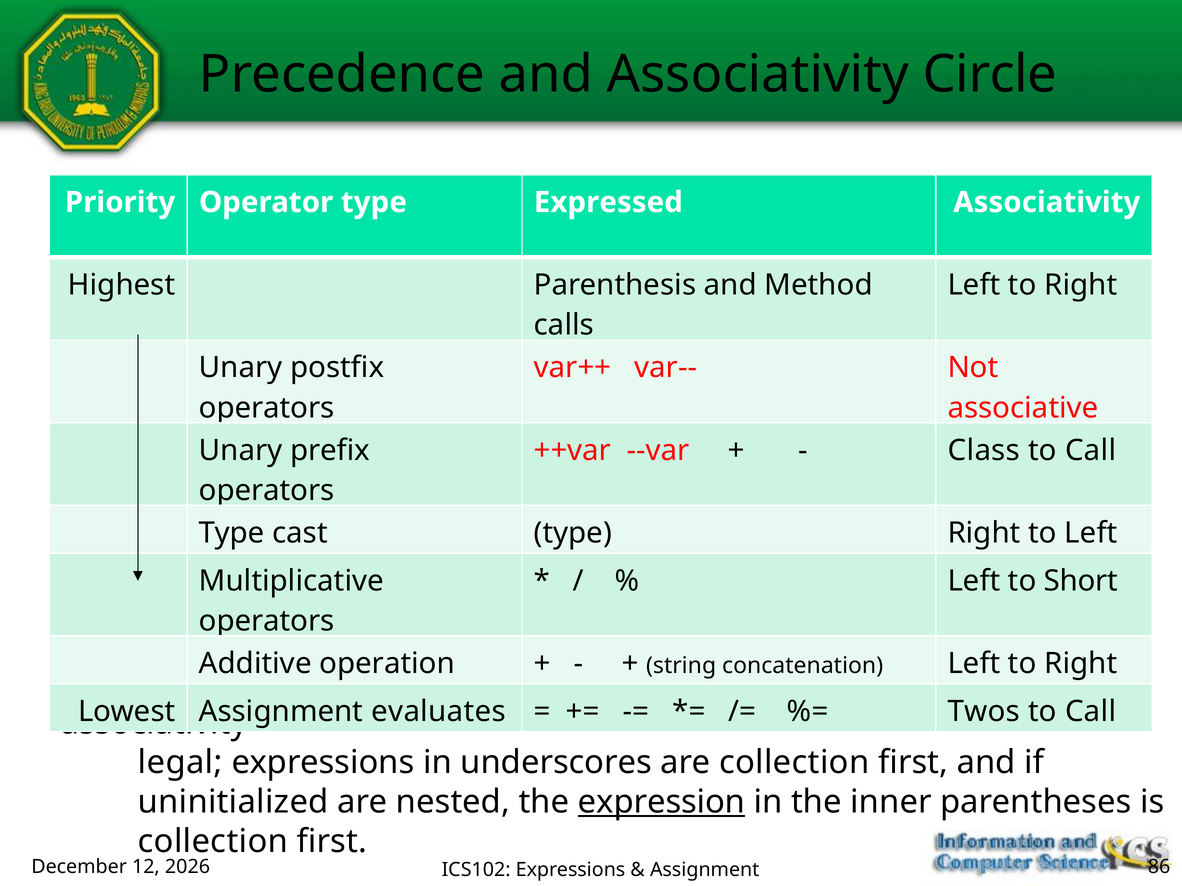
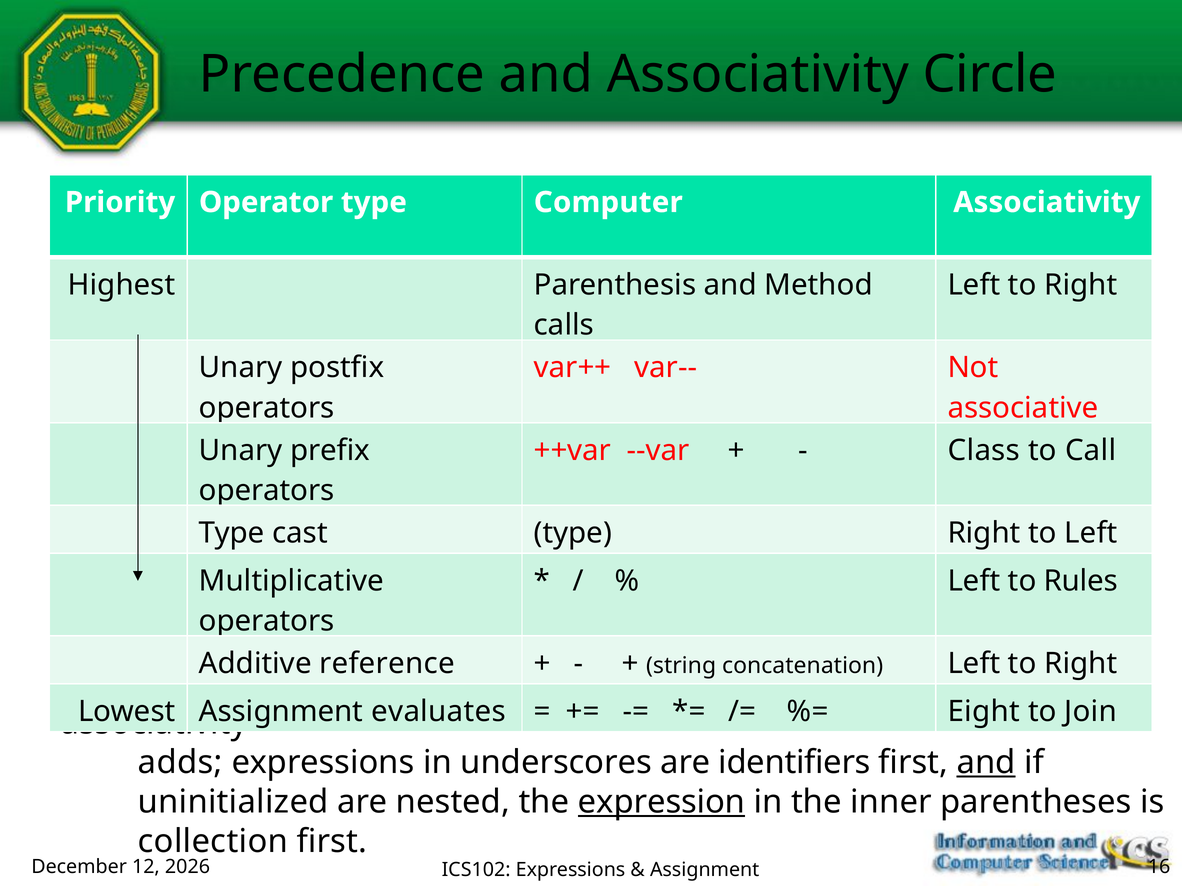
Expressed: Expressed -> Computer (608, 202)
Short: Short -> Rules (1081, 581)
operation: operation -> reference (387, 664)
Twos: Twos -> Eight (984, 712)
Call: Call -> Join (1091, 712)
legal: legal -> adds (180, 763)
are collection: collection -> identifiers (795, 763)
and underline: none -> present (986, 763)
86: 86 -> 16 (1159, 867)
